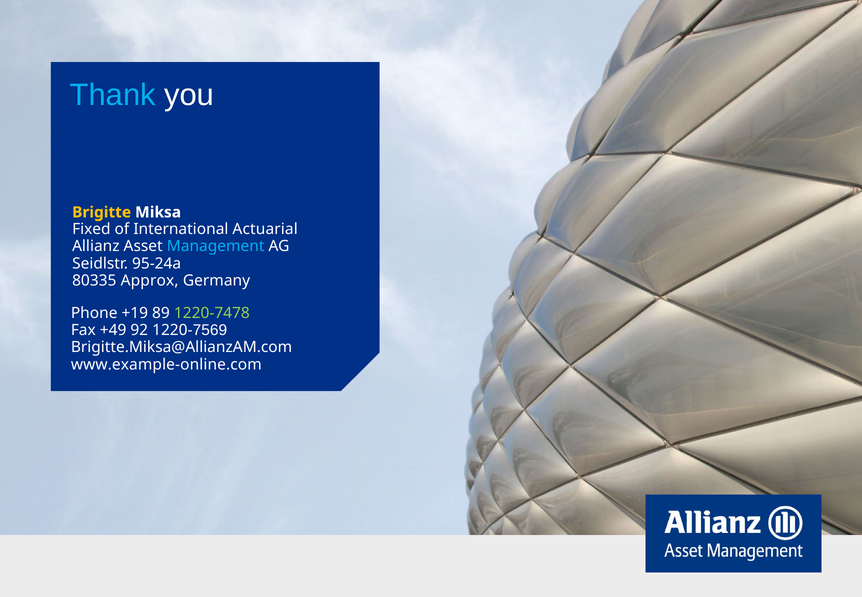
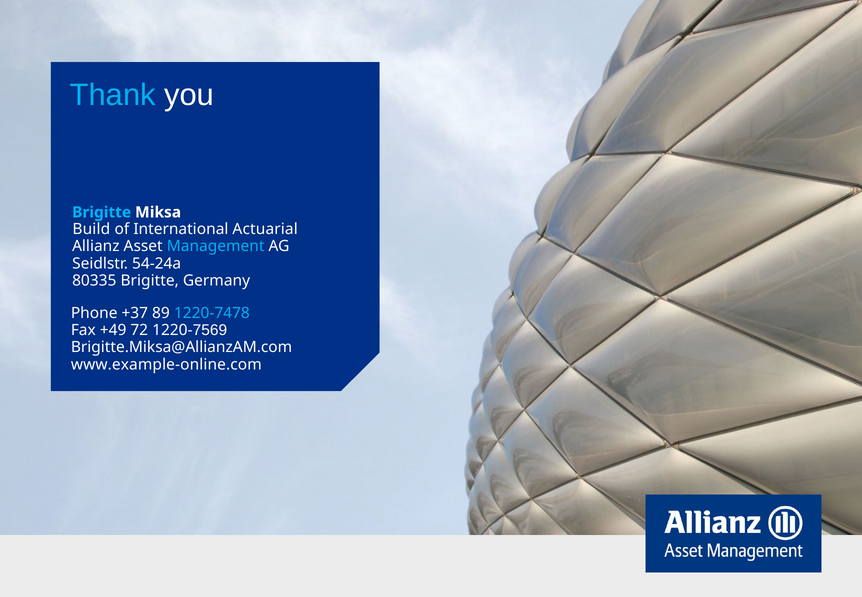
Brigitte colour: yellow -> light blue (102, 212)
Fixed: Fixed -> Build (91, 229)
95-24a: 95-24a -> 54-24a (157, 263)
80335 Approx: Approx -> Brigitte (150, 280)
+19: +19 -> +37 (135, 313)
1220-7478 colour: light green -> light blue (212, 313)
92: 92 -> 72 (139, 330)
